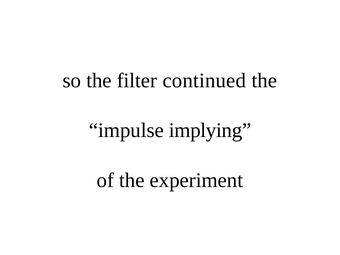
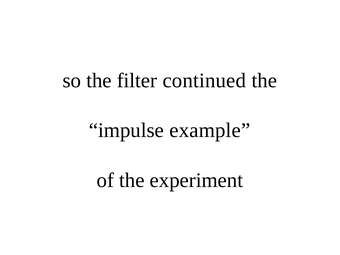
implying: implying -> example (210, 130)
